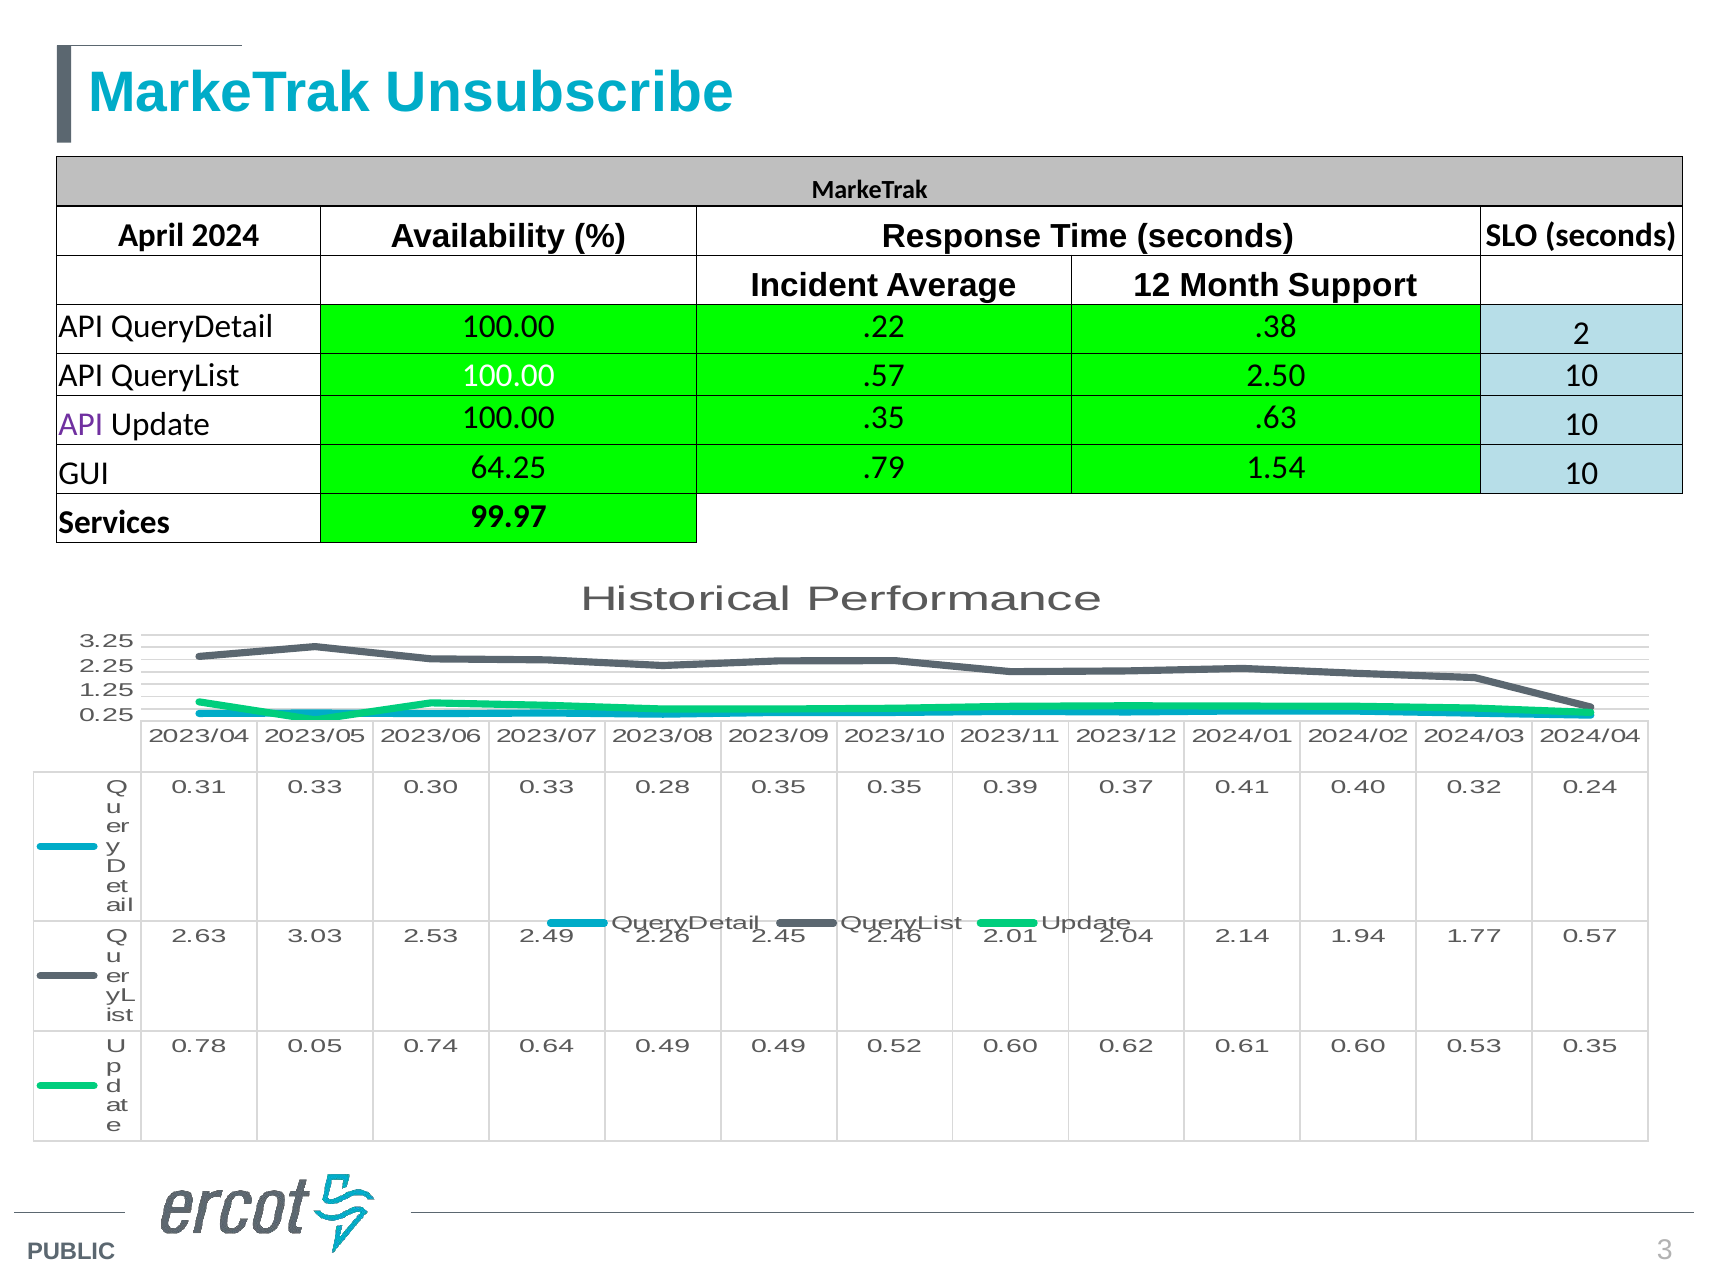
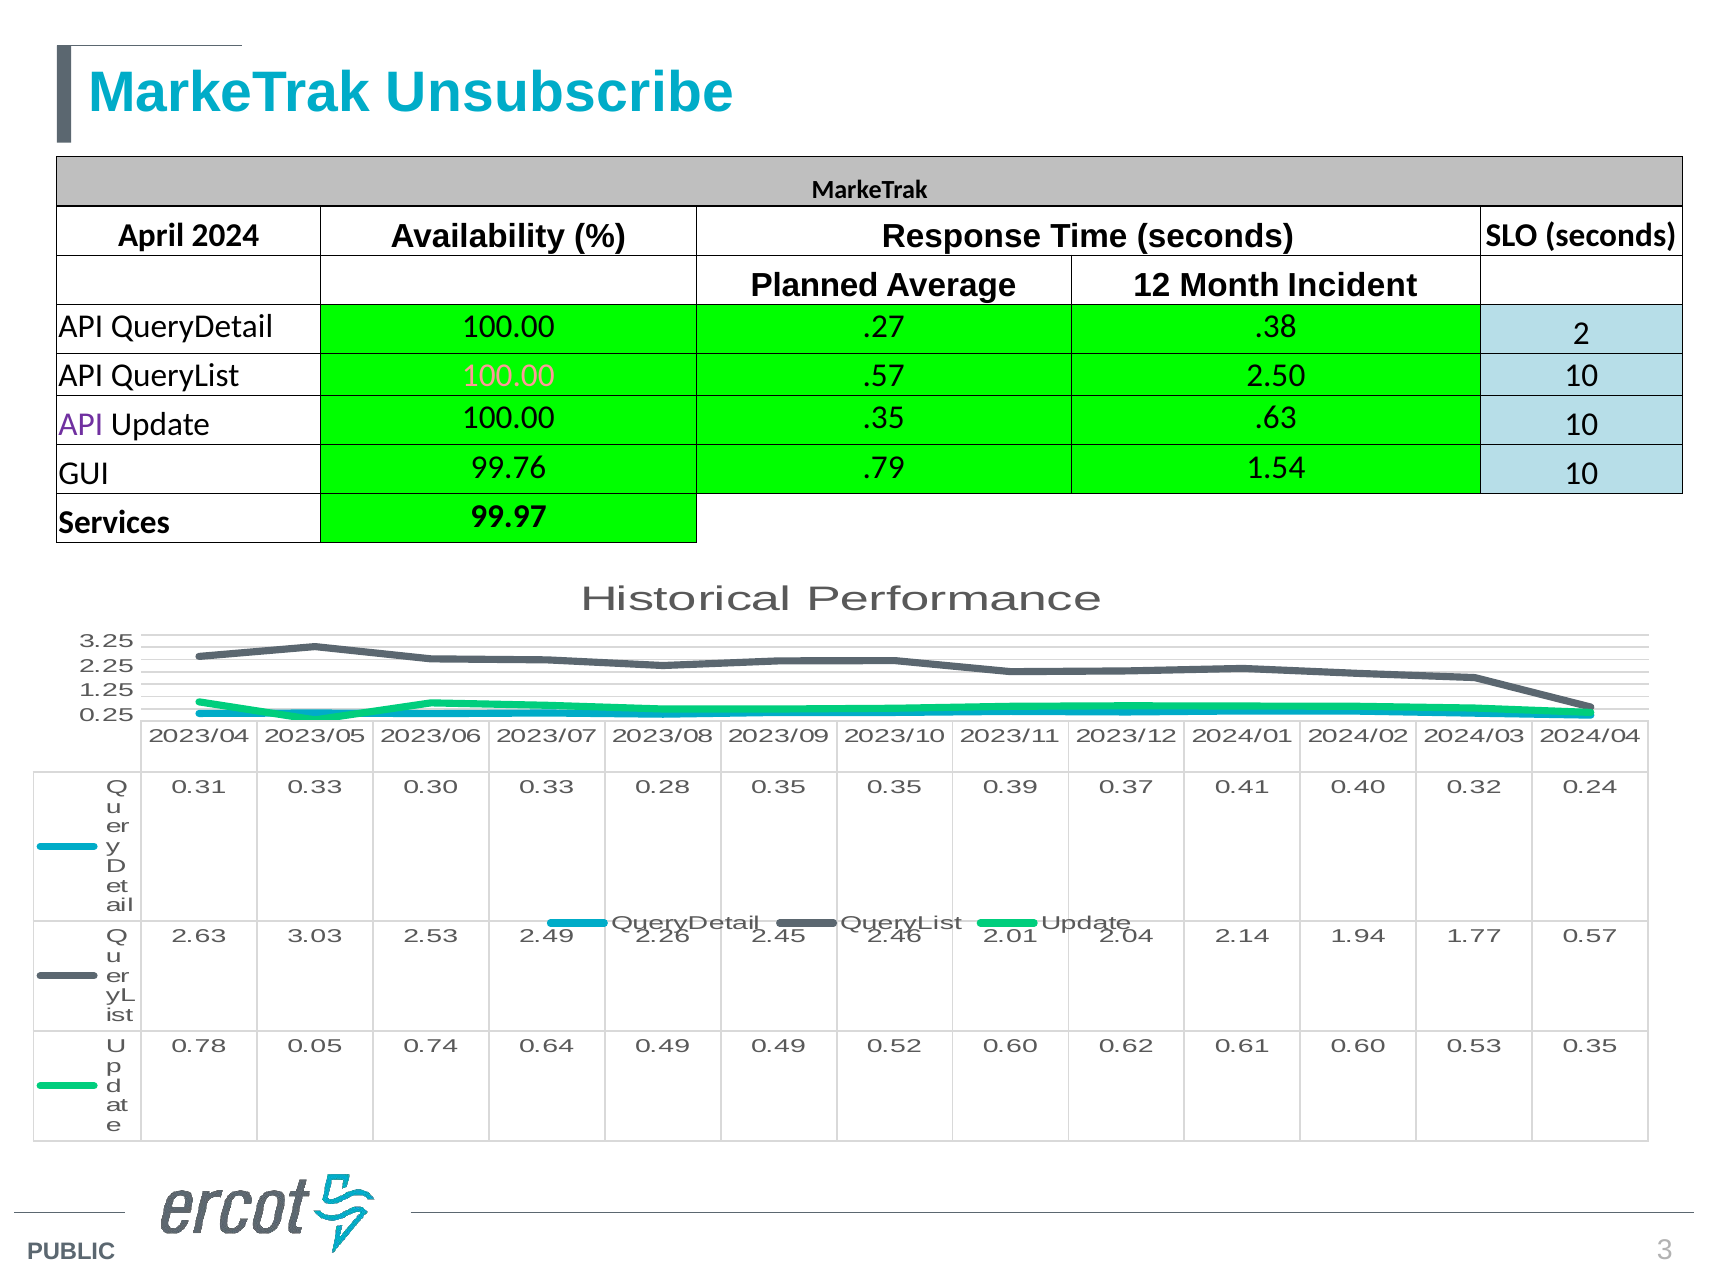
Incident: Incident -> Planned (815, 286)
Support: Support -> Incident (1353, 286)
.22: .22 -> .27 (884, 326)
100.00 colour: white -> pink (508, 375)
64.25: 64.25 -> 99.76 (508, 467)
